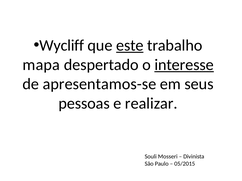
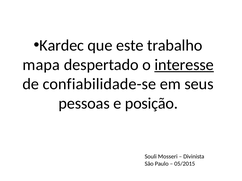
Wycliff: Wycliff -> Kardec (62, 46)
este underline: present -> none (130, 46)
apresentamos-se: apresentamos-se -> confiabilidade-se (99, 84)
realizar: realizar -> posição (151, 104)
